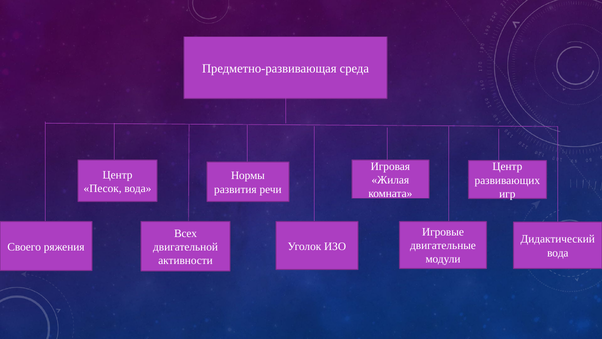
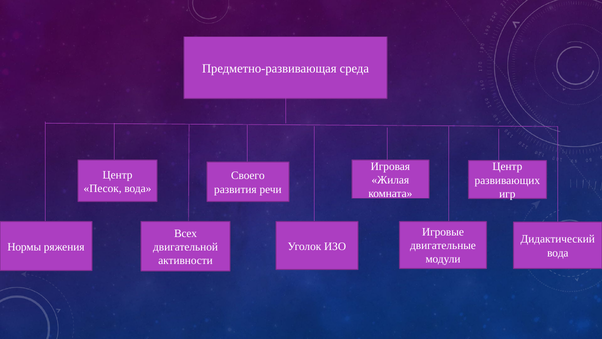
Нормы: Нормы -> Своего (248, 176)
Своего: Своего -> Нормы (24, 247)
